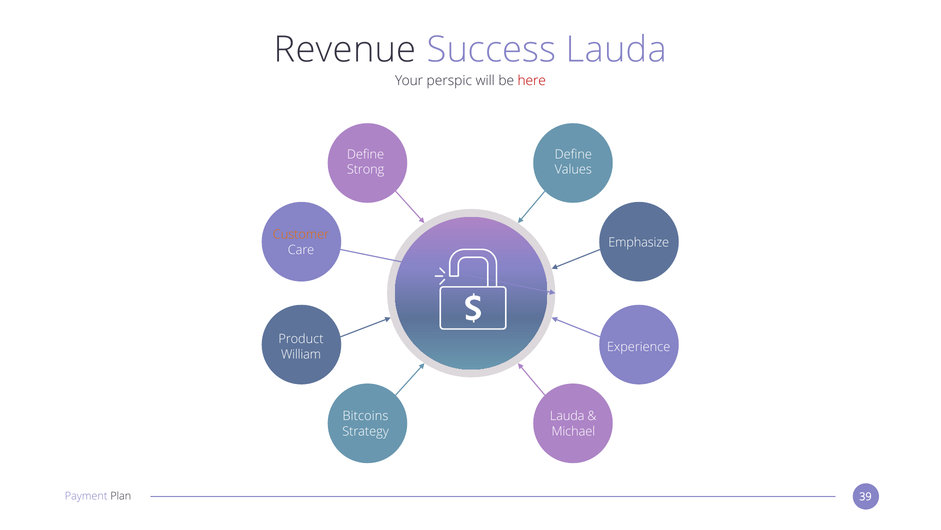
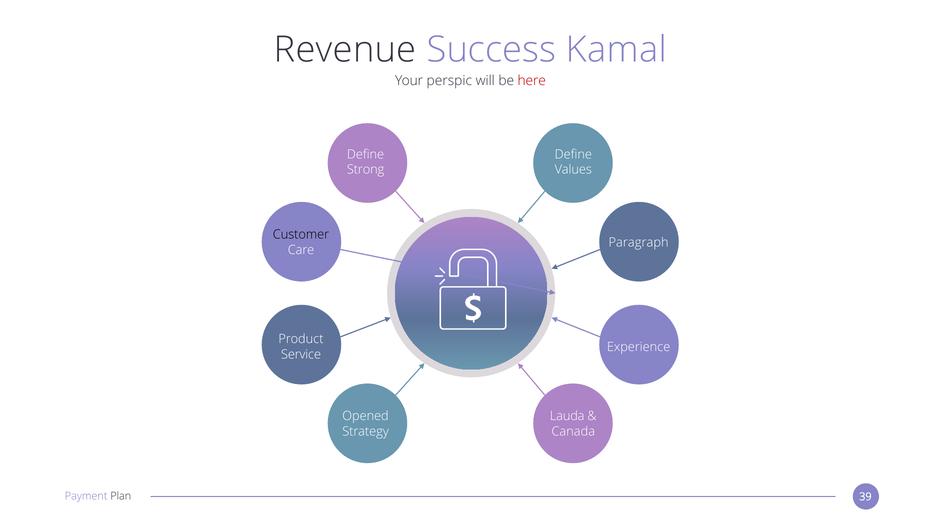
Success Lauda: Lauda -> Kamal (616, 50)
Customer colour: orange -> black (301, 234)
Emphasize: Emphasize -> Paragraph (639, 242)
William: William -> Service (301, 354)
Bitcoins: Bitcoins -> Opened (366, 416)
Michael: Michael -> Canada (573, 431)
